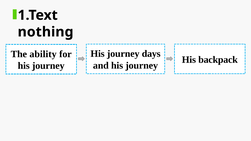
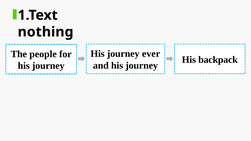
days: days -> ever (151, 54)
ability: ability -> people (43, 54)
